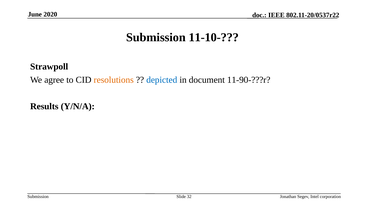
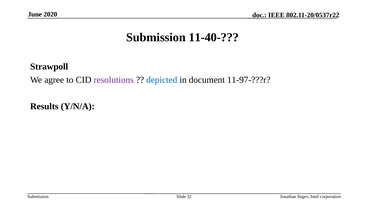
11-10-: 11-10- -> 11-40- (214, 37)
resolutions colour: orange -> purple (114, 80)
11-90-???r: 11-90-???r -> 11-97-???r (249, 80)
